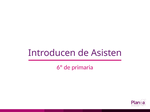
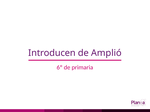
Asisten: Asisten -> Amplió (106, 53)
